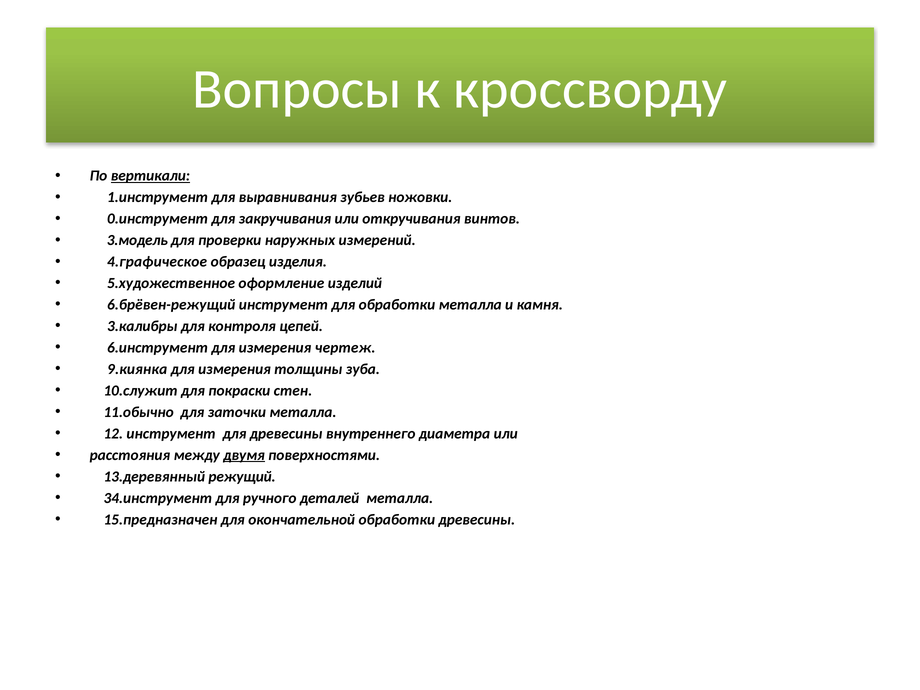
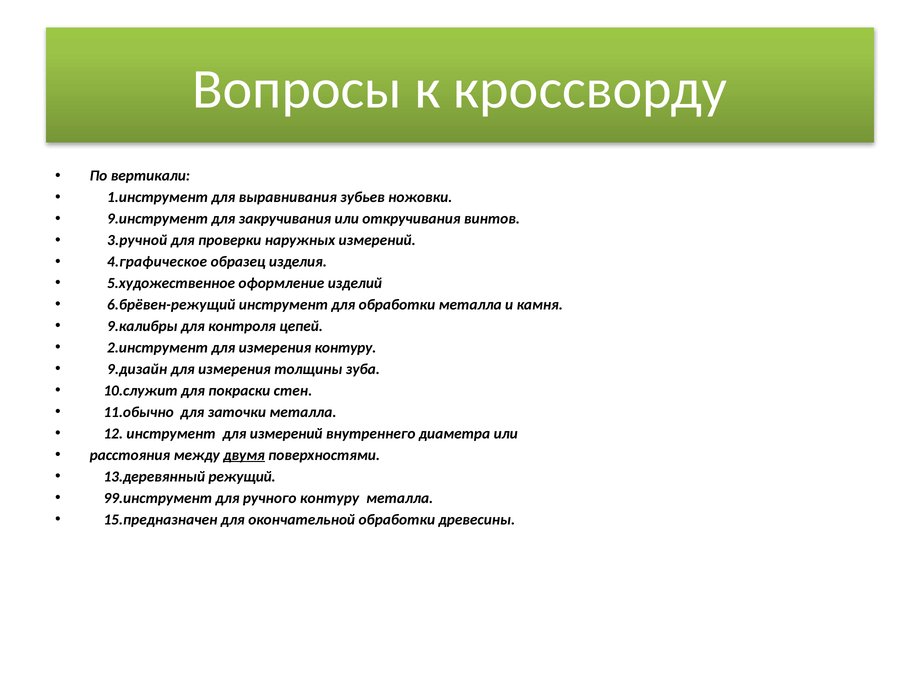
вертикали underline: present -> none (150, 176)
0.инструмент: 0.инструмент -> 9.инструмент (158, 219)
3.модель: 3.модель -> 3.ручной (137, 240)
3.калибры: 3.калибры -> 9.калибры (142, 326)
6.инструмент: 6.инструмент -> 2.инструмент (158, 348)
измерения чертеж: чертеж -> контуру (345, 348)
9.киянка: 9.киянка -> 9.дизайн (137, 369)
для древесины: древесины -> измерений (286, 434)
34.инструмент: 34.инструмент -> 99.инструмент (158, 498)
ручного деталей: деталей -> контуру (330, 498)
